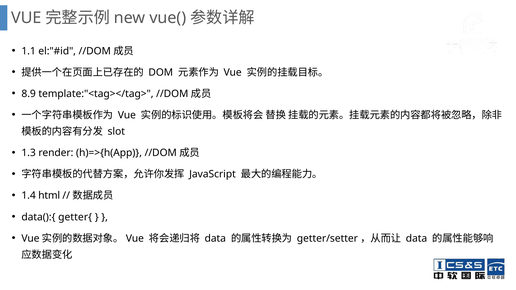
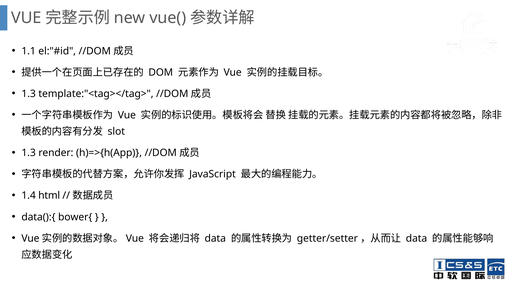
8.9: 8.9 -> 1.3 (29, 94)
getter{: getter{ -> bower{ (75, 217)
